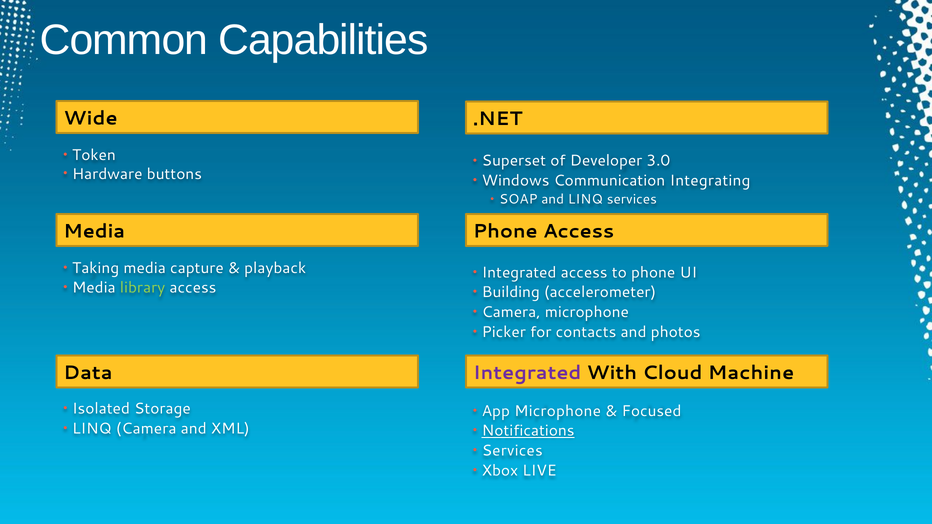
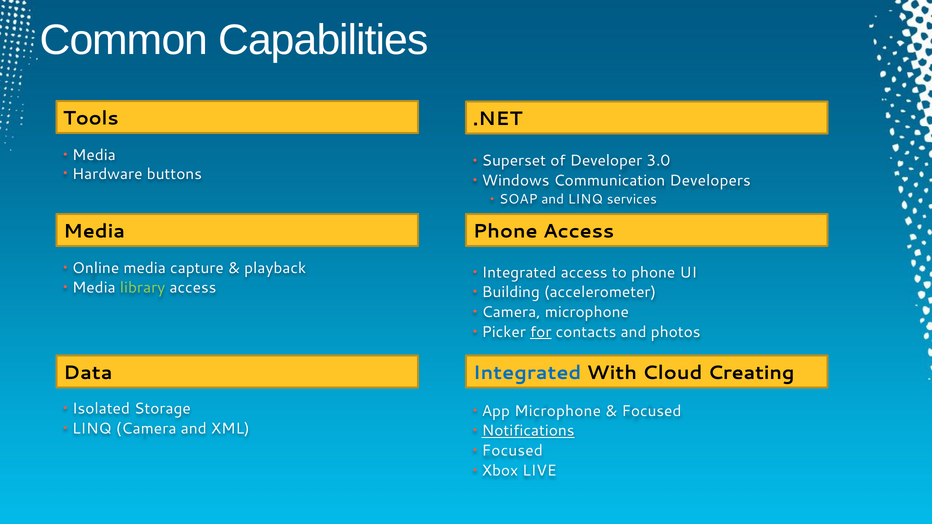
Wide: Wide -> Tools (91, 118)
Token: Token -> Media (94, 155)
Integrating: Integrating -> Developers (710, 181)
Taking: Taking -> Online (96, 268)
for underline: none -> present (541, 332)
Integrated colour: purple -> blue (527, 373)
Machine: Machine -> Creating (751, 373)
Services: Services -> Focused (512, 451)
